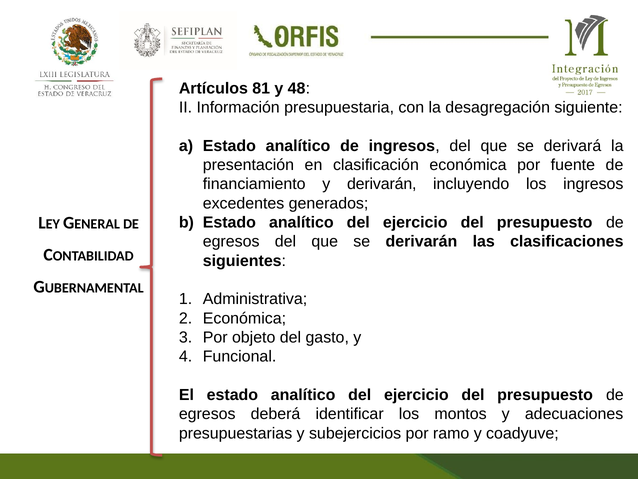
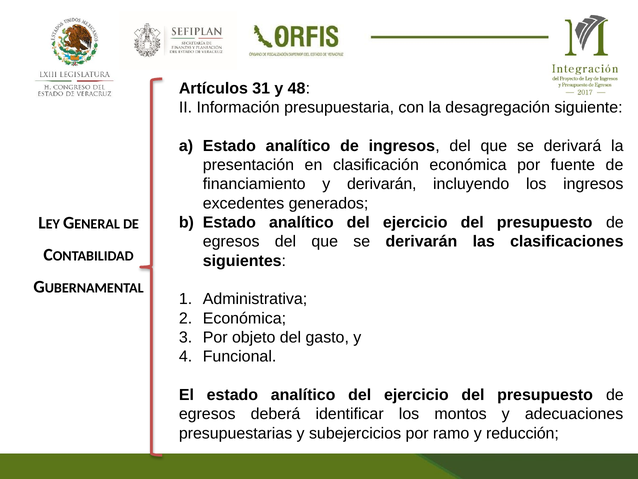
81: 81 -> 31 (261, 88)
coadyuve: coadyuve -> reducción (522, 433)
